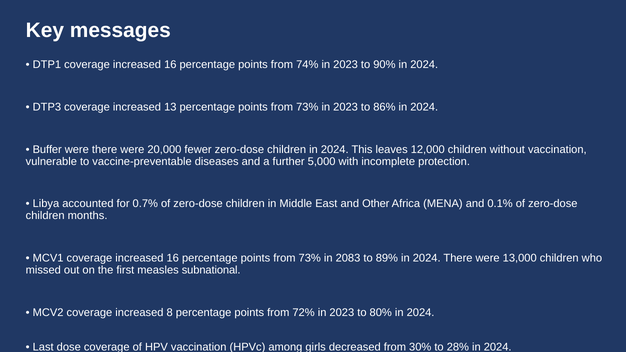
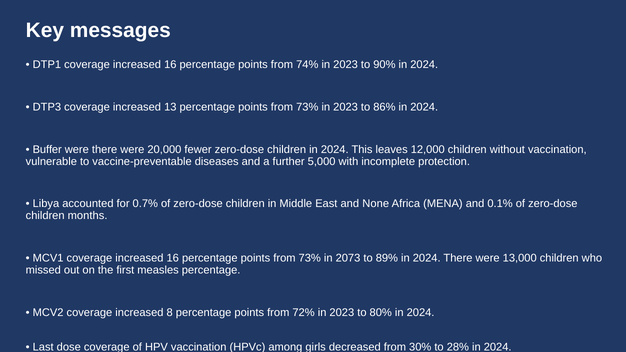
Other: Other -> None (376, 204)
2083: 2083 -> 2073 (348, 258)
measles subnational: subnational -> percentage (211, 270)
